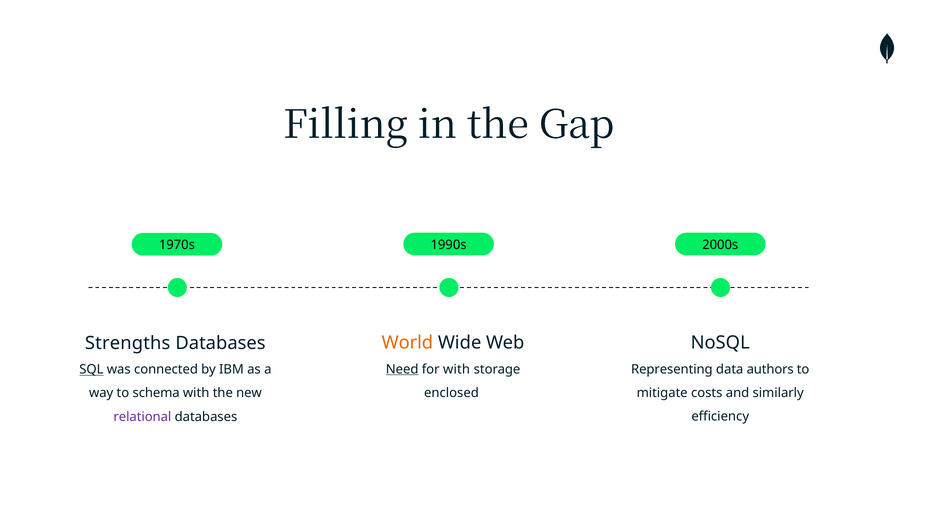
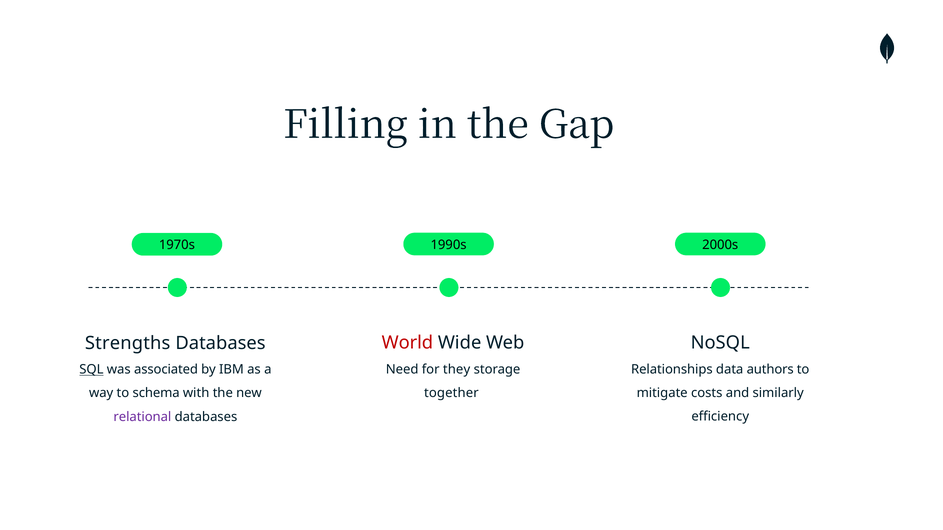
World colour: orange -> red (407, 343)
Need underline: present -> none (402, 370)
for with: with -> they (457, 370)
Representing: Representing -> Relationships (672, 370)
connected: connected -> associated (166, 370)
enclosed: enclosed -> together (451, 393)
